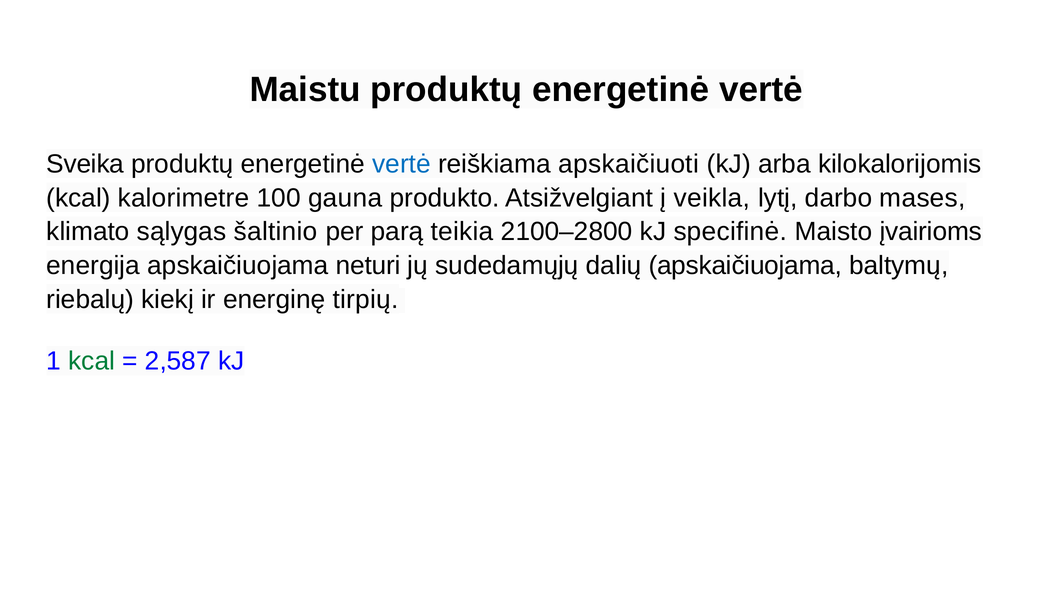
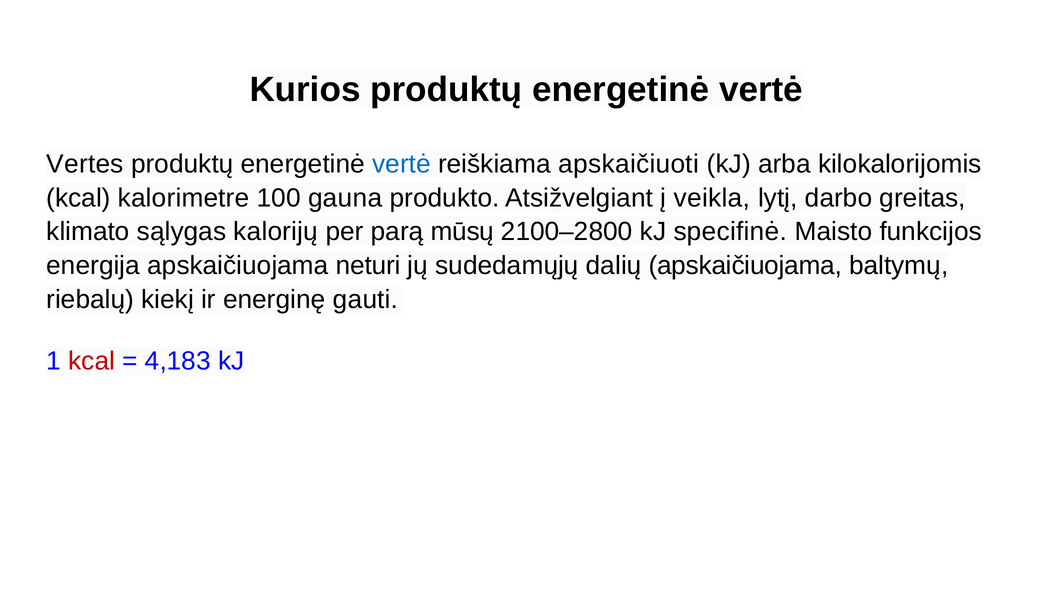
Maistu: Maistu -> Kurios (305, 90)
Sveika: Sveika -> Vertes (85, 164)
mases: mases -> greitas (923, 198)
šaltinio: šaltinio -> kalorijų (276, 232)
teikia: teikia -> mūsų (462, 232)
įvairioms: įvairioms -> funkcijos (931, 232)
tirpių: tirpių -> gauti (366, 300)
kcal colour: green -> red (92, 361)
2,587: 2,587 -> 4,183 (178, 361)
